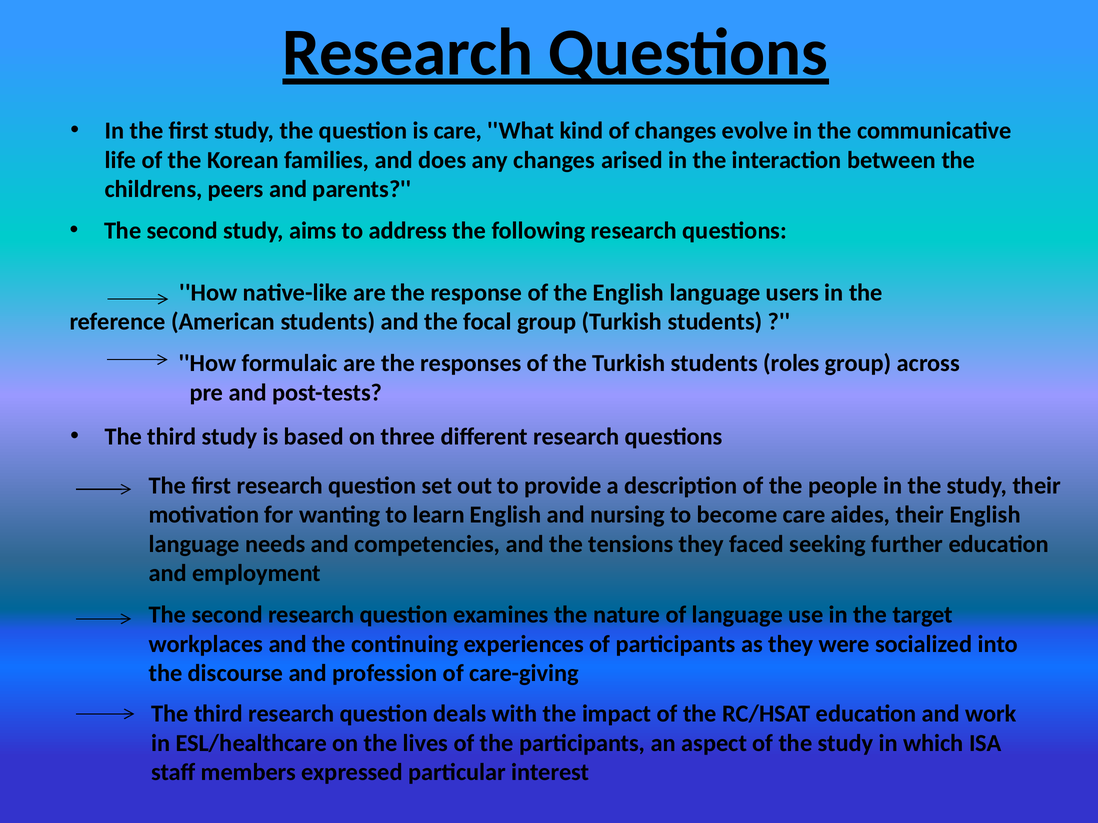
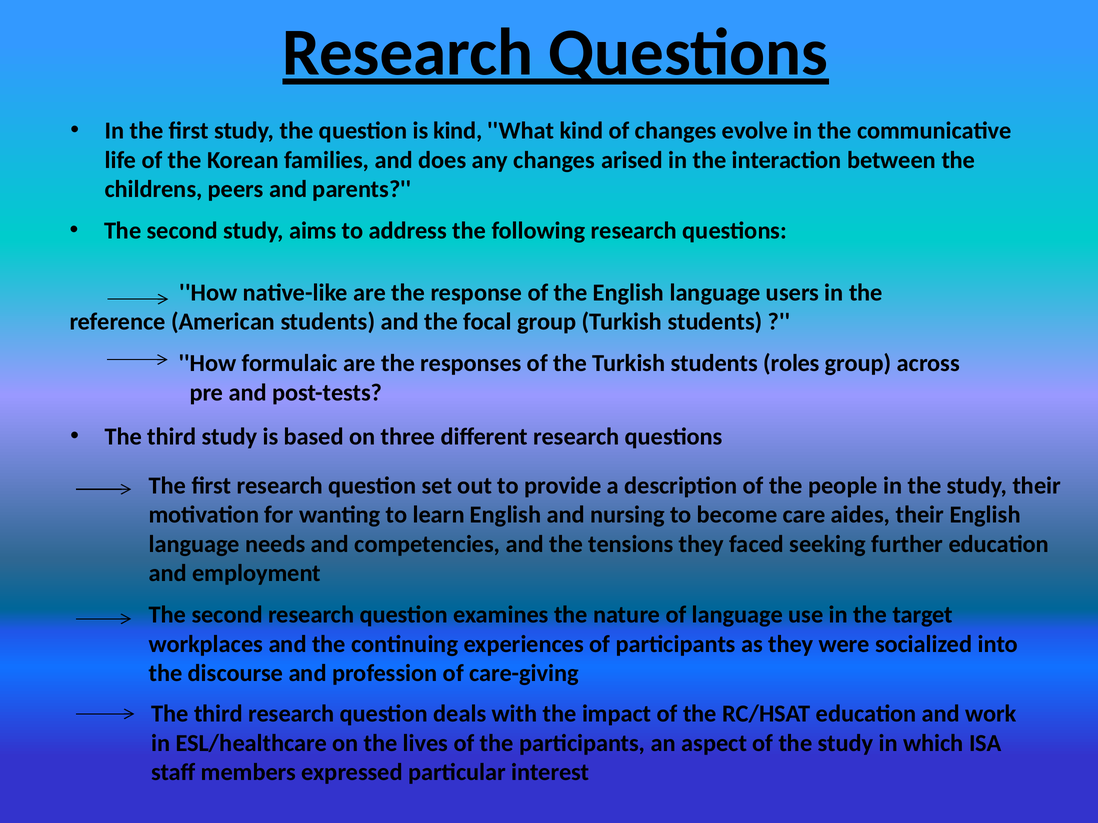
is care: care -> kind (458, 131)
